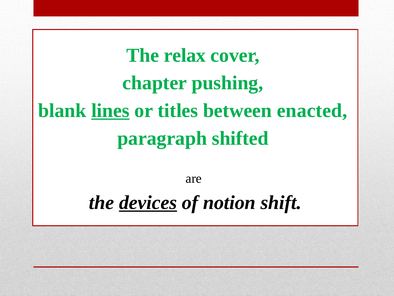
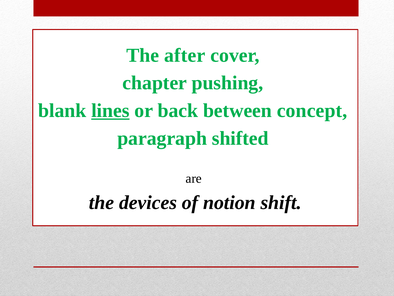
relax: relax -> after (185, 55)
titles: titles -> back (178, 110)
enacted: enacted -> concept (312, 110)
devices underline: present -> none (148, 202)
